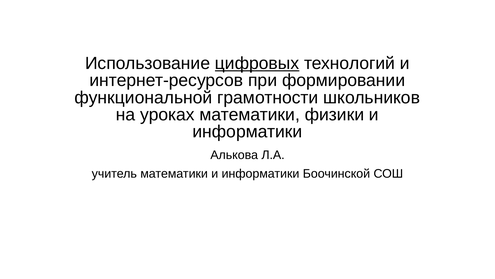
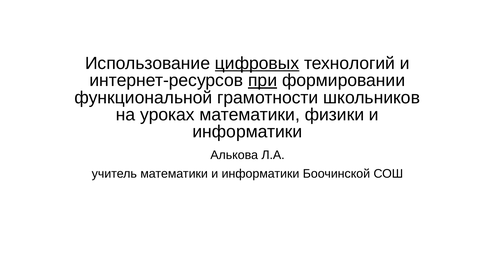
при underline: none -> present (263, 80)
